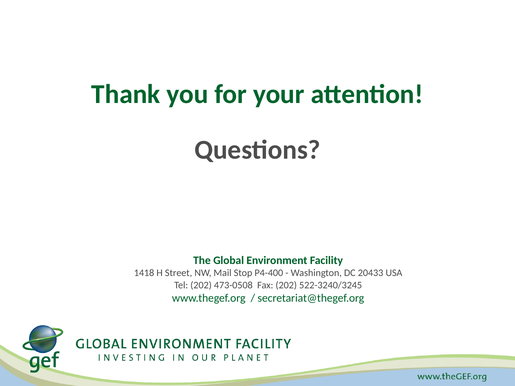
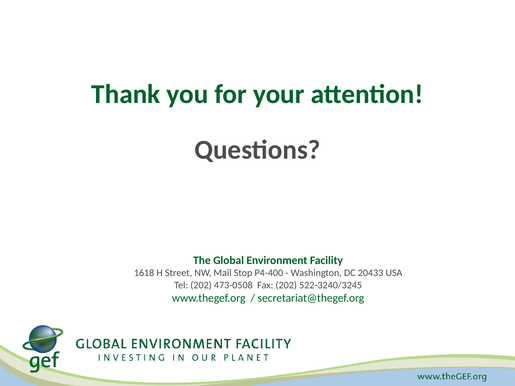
1418: 1418 -> 1618 (144, 273)
